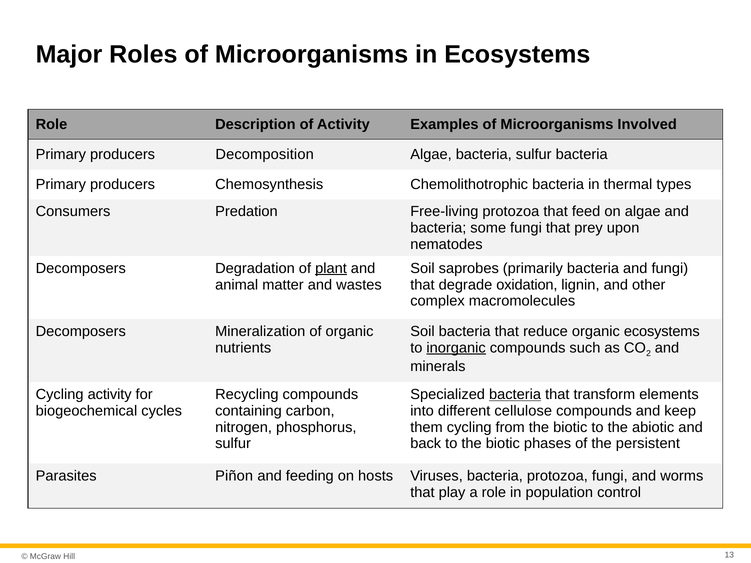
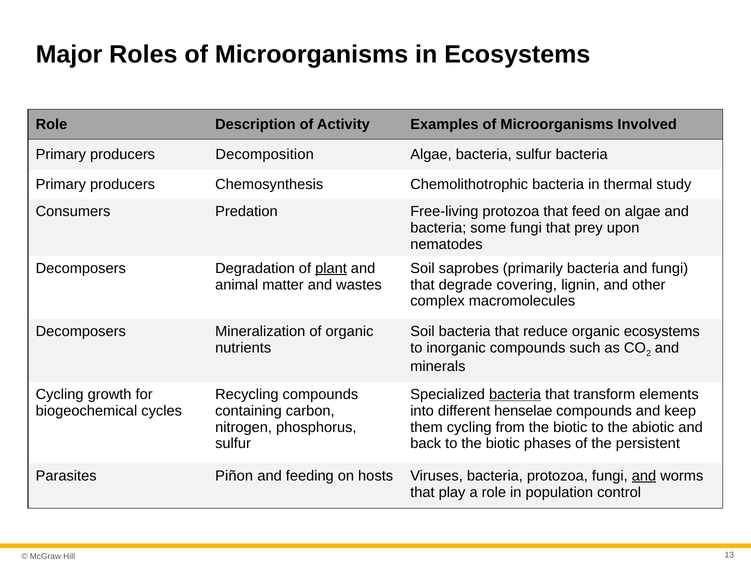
types: types -> study (674, 185)
oxidation: oxidation -> covering (527, 285)
inorganic underline: present -> none (456, 348)
Cycling activity: activity -> growth (110, 395)
cellulose: cellulose -> henselae (523, 411)
and underline: none -> present (644, 476)
